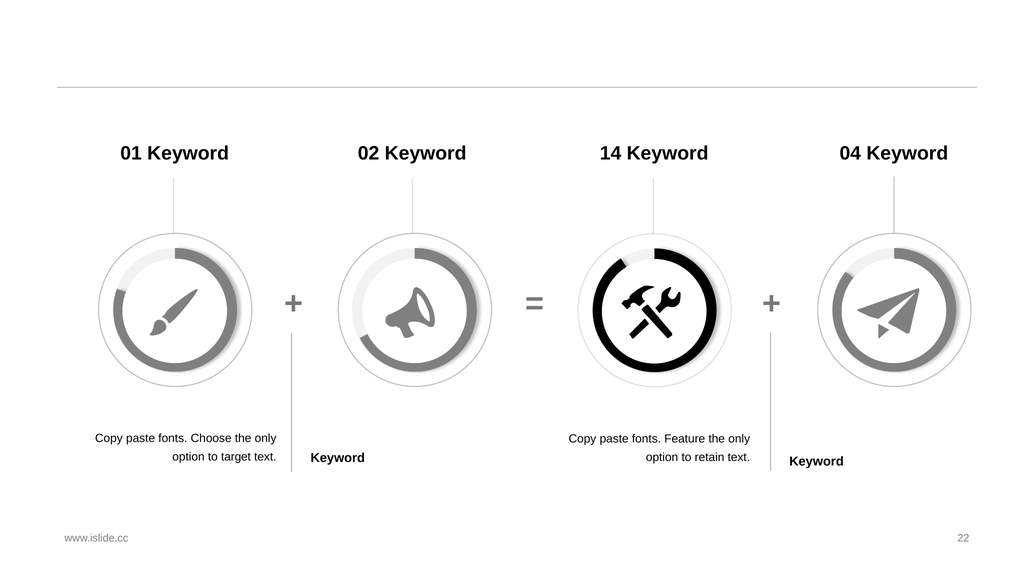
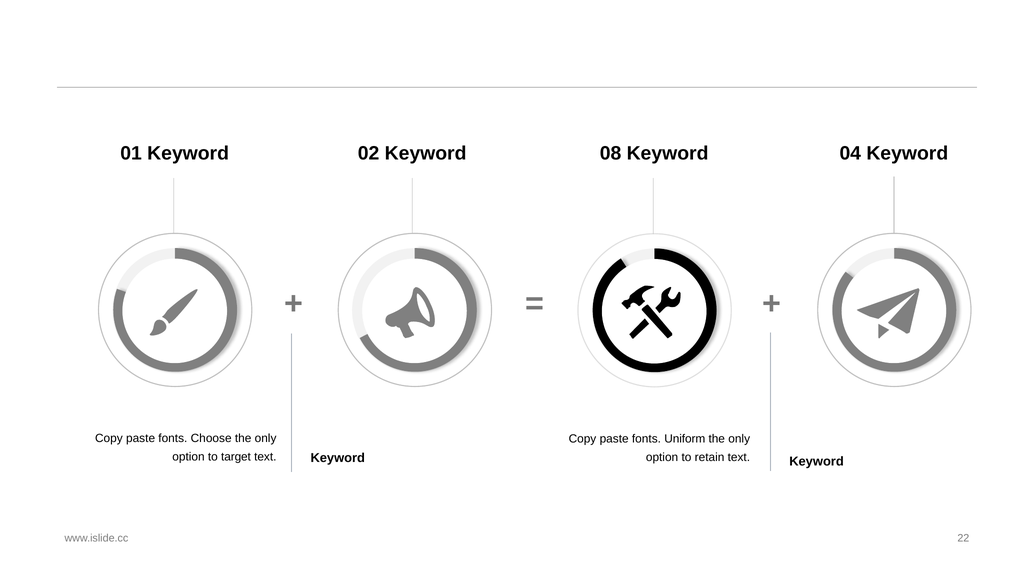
14: 14 -> 08 (611, 154)
Feature: Feature -> Uniform (685, 439)
